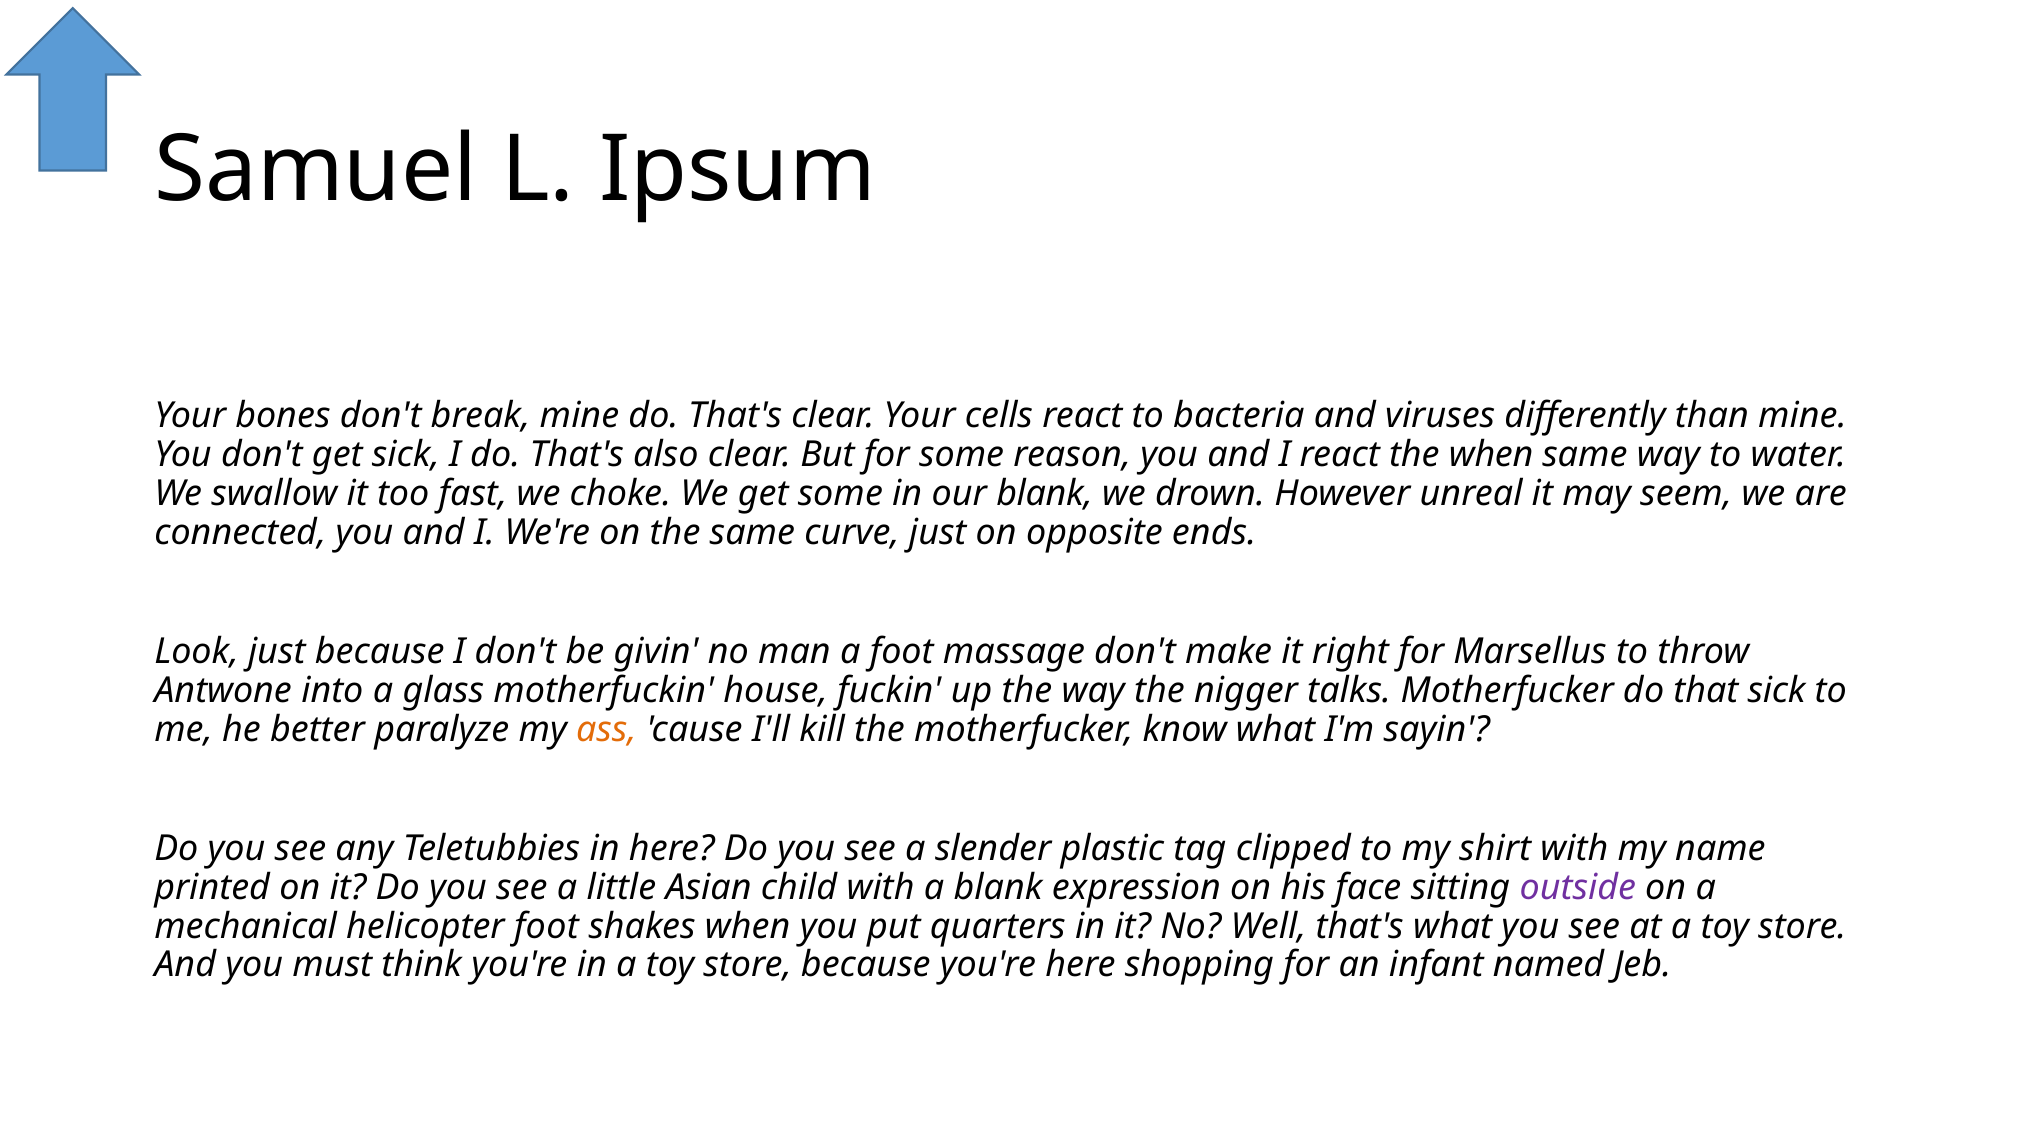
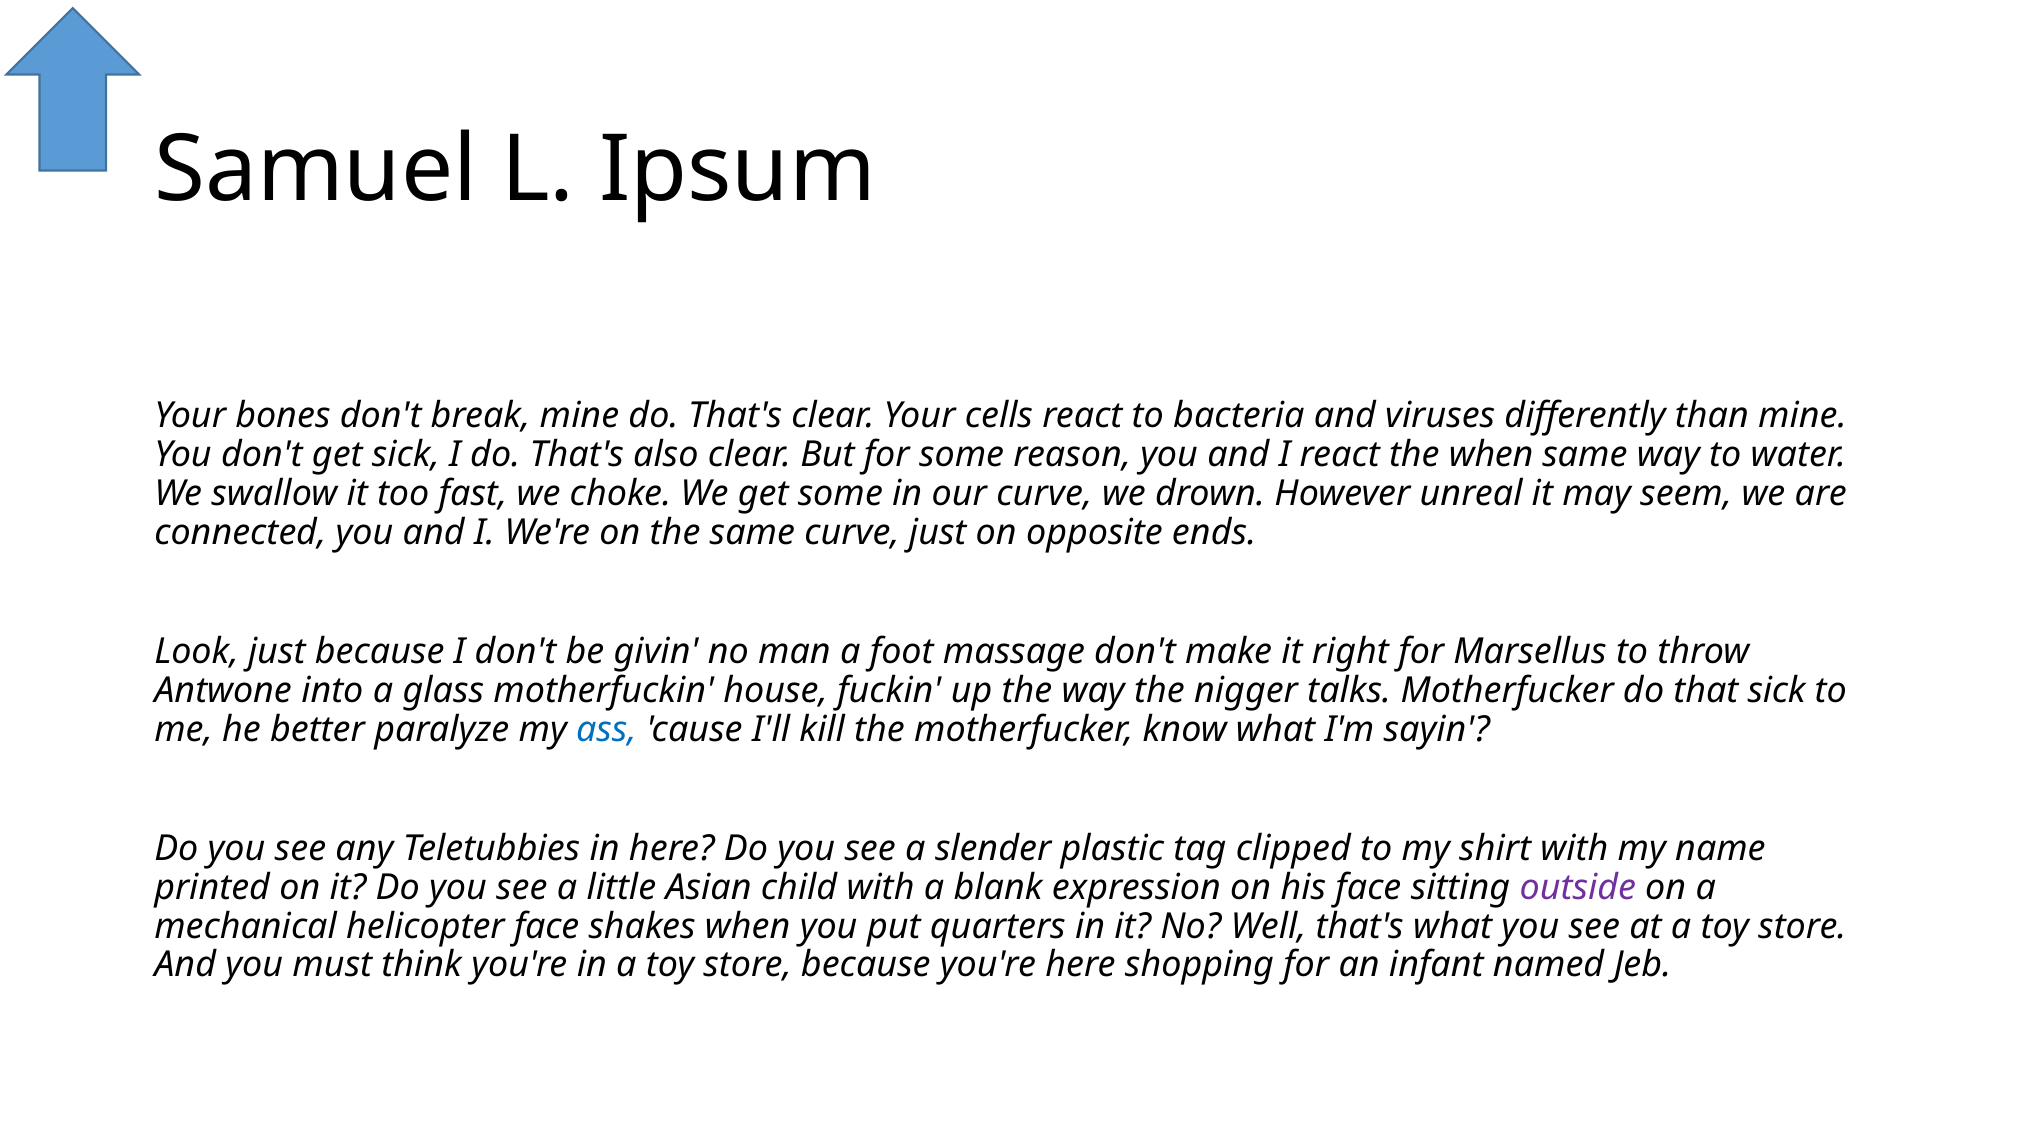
our blank: blank -> curve (1044, 494)
ass colour: orange -> blue (606, 730)
helicopter foot: foot -> face (547, 927)
